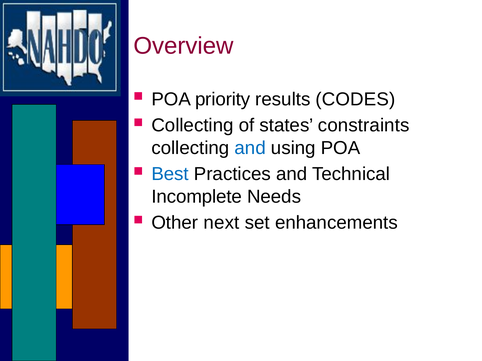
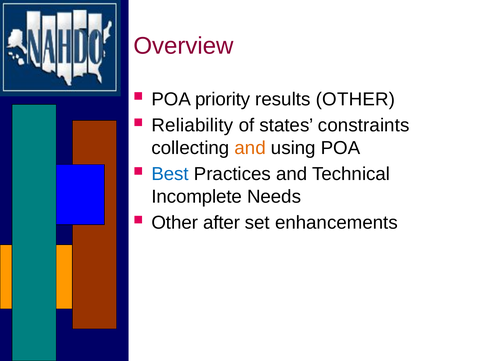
results CODES: CODES -> OTHER (355, 99)
Collecting: Collecting -> Reliability (192, 126)
and colour: blue -> orange (250, 148)
next: next -> after (222, 223)
